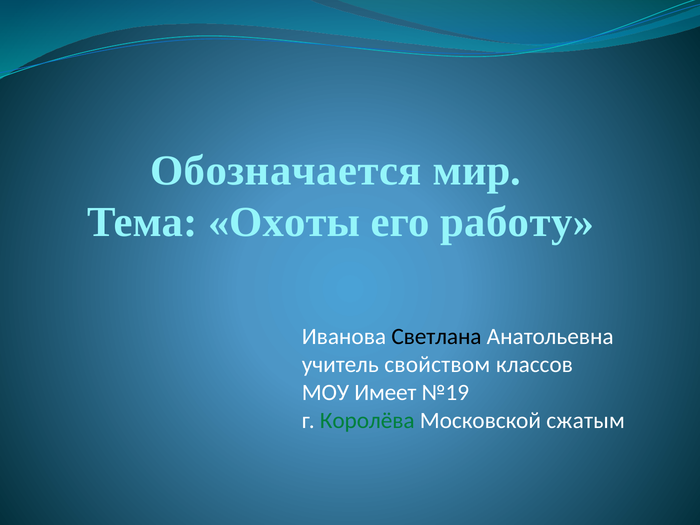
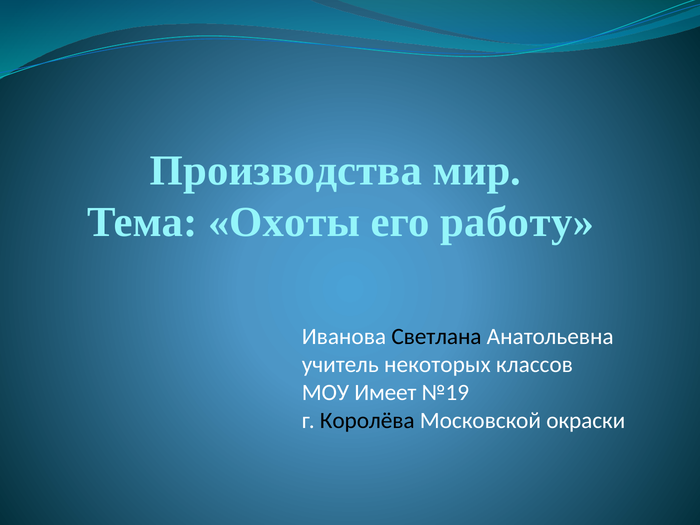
Обозначается: Обозначается -> Производства (286, 171)
свойством: свойством -> некоторых (437, 365)
Королёва colour: green -> black (367, 421)
сжатым: сжатым -> окраски (586, 421)
